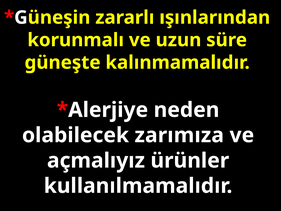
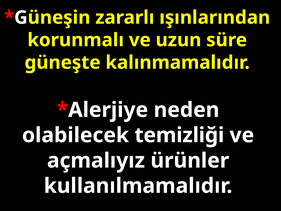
zarımıza: zarımıza -> temizliği (179, 135)
